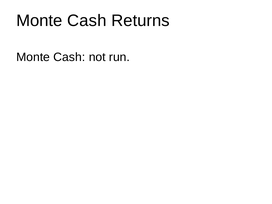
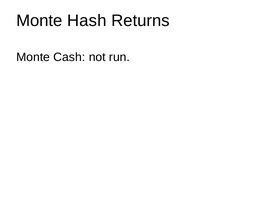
Cash: Cash -> Hash (87, 21)
